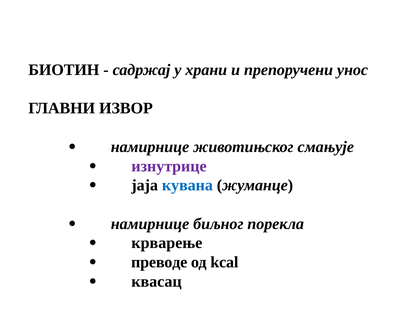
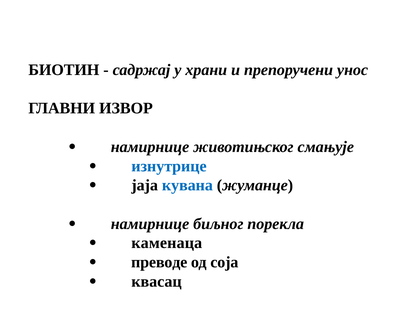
изнутрице colour: purple -> blue (169, 166)
крварење: крварење -> каменаца (167, 243)
kcal: kcal -> соја (224, 262)
